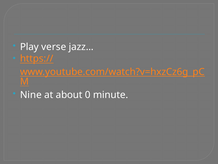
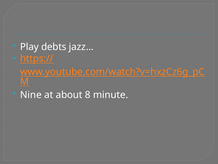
verse: verse -> debts (54, 47)
0: 0 -> 8 (88, 95)
